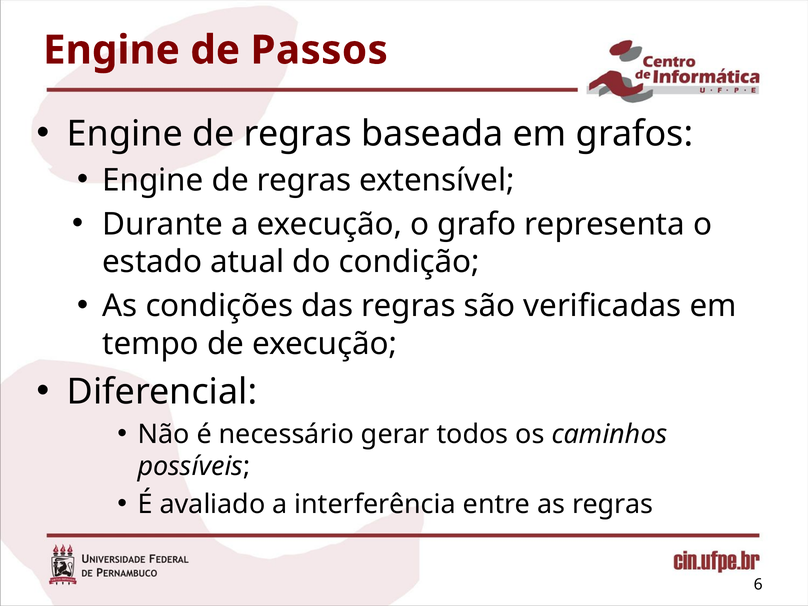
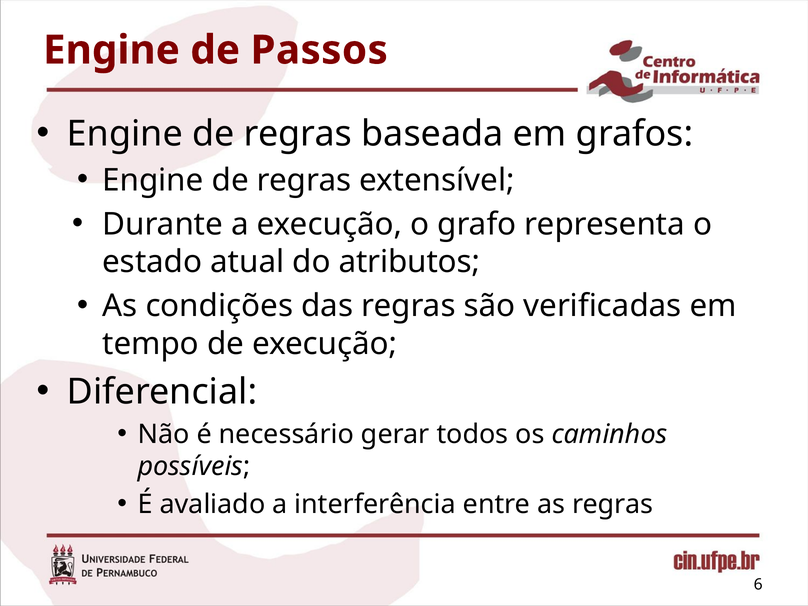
condição: condição -> atributos (409, 262)
